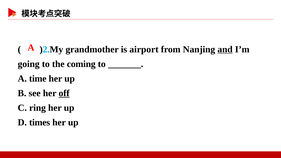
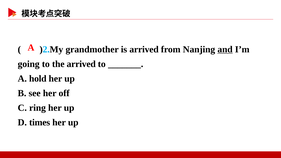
is airport: airport -> arrived (144, 49)
the coming: coming -> arrived (81, 64)
time: time -> hold (38, 79)
off underline: present -> none (64, 93)
